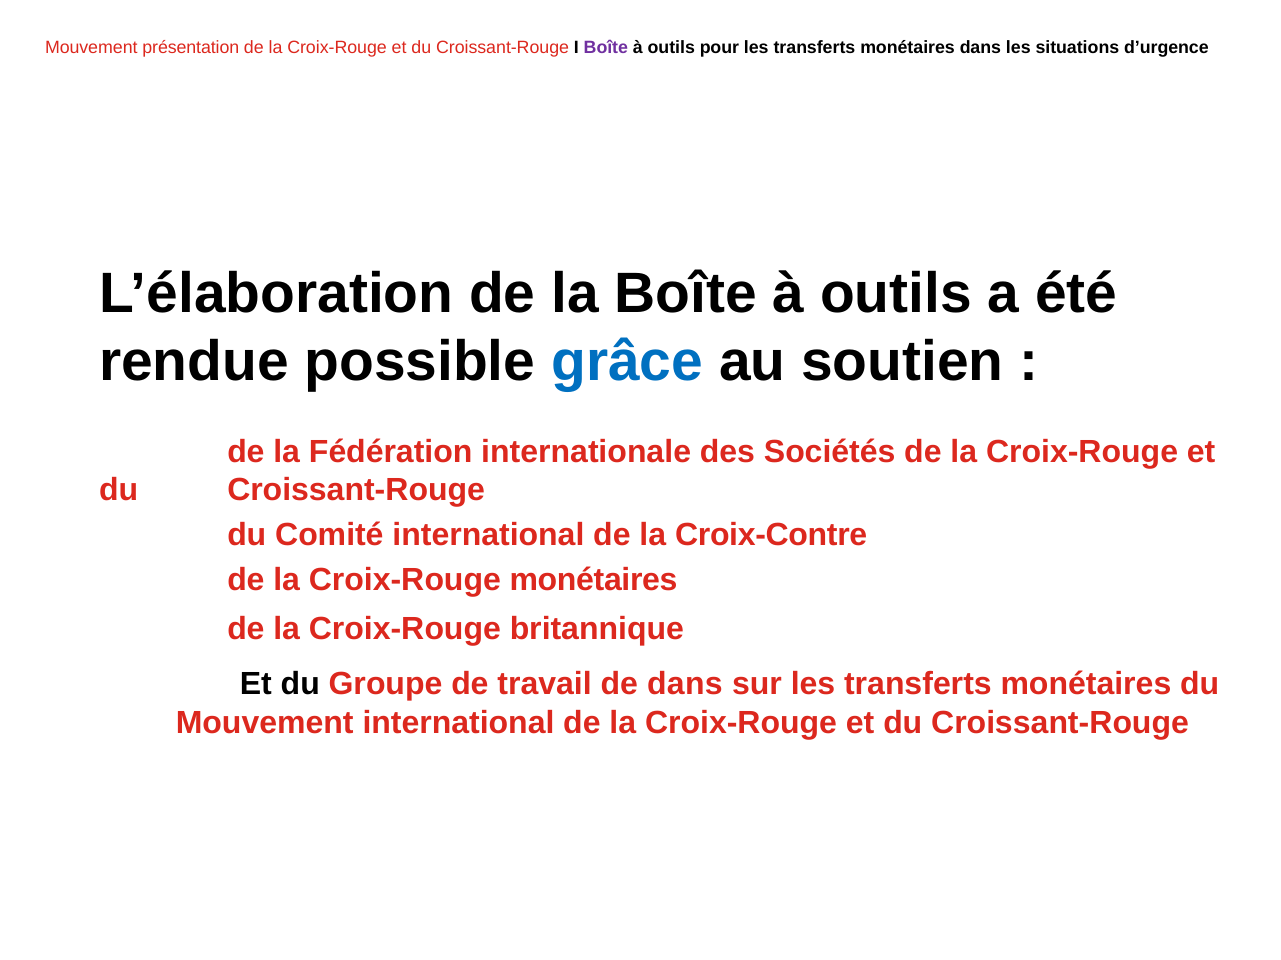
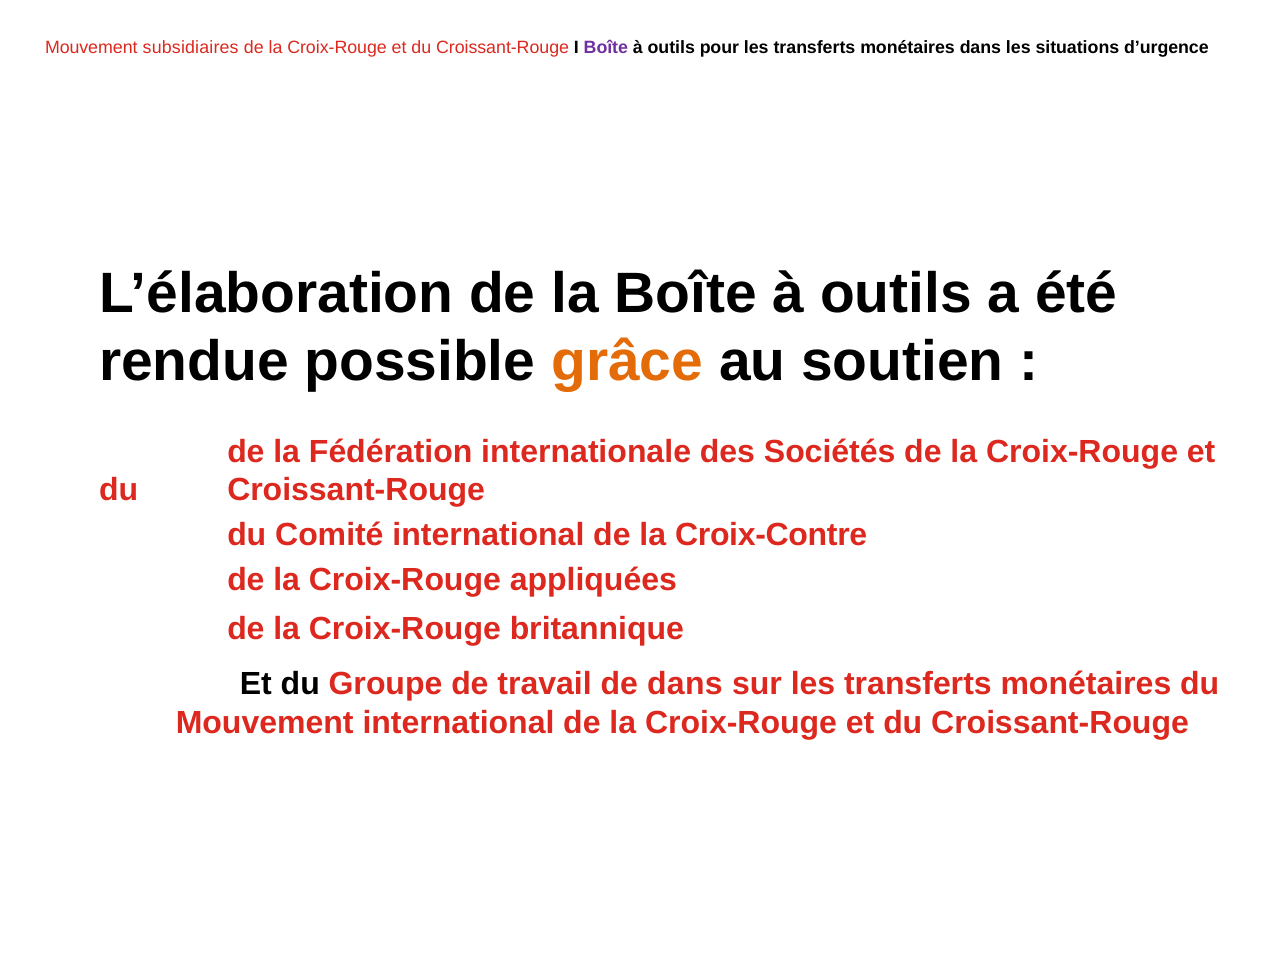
présentation: présentation -> subsidiaires (191, 47)
grâce colour: blue -> orange (627, 362)
Croix-Rouge monétaires: monétaires -> appliquées (593, 580)
